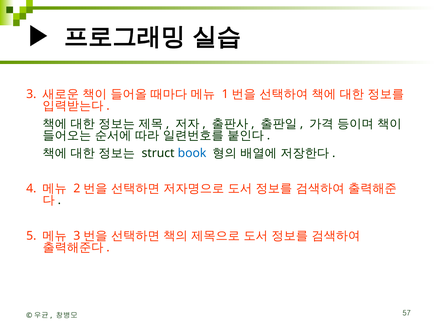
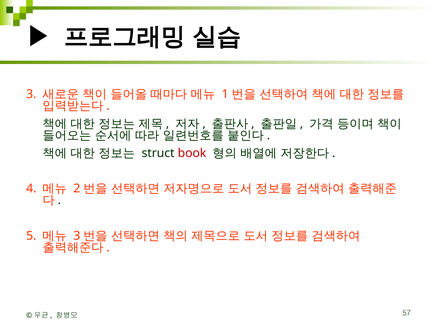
book colour: blue -> red (192, 153)
